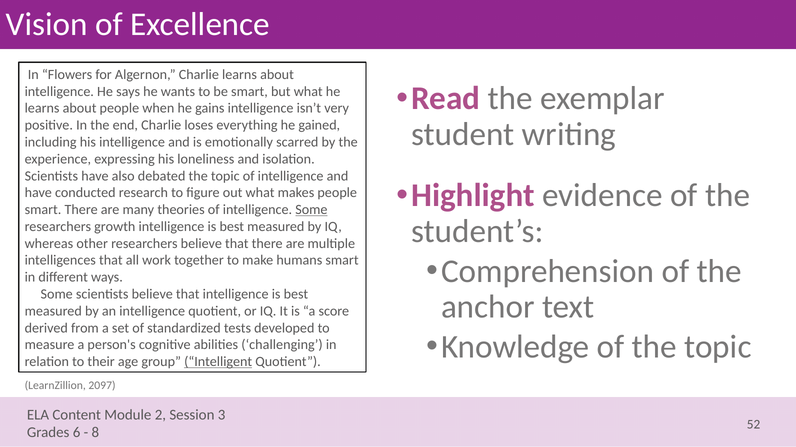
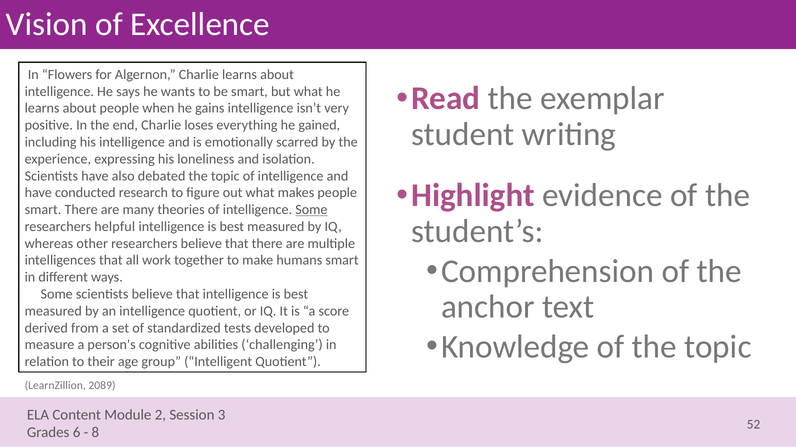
growth: growth -> helpful (115, 227)
Intelligent underline: present -> none (218, 362)
2097: 2097 -> 2089 (102, 386)
